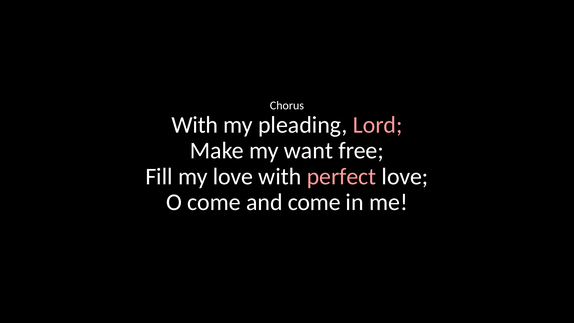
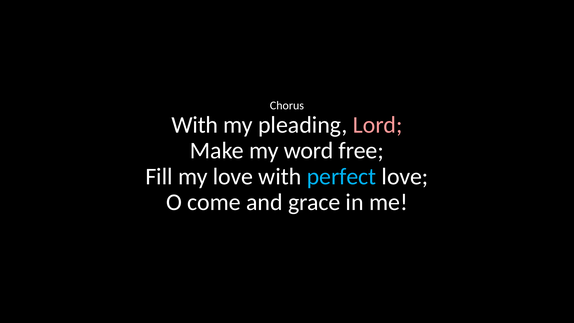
want: want -> word (309, 151)
perfect colour: pink -> light blue (342, 177)
and come: come -> grace (314, 202)
